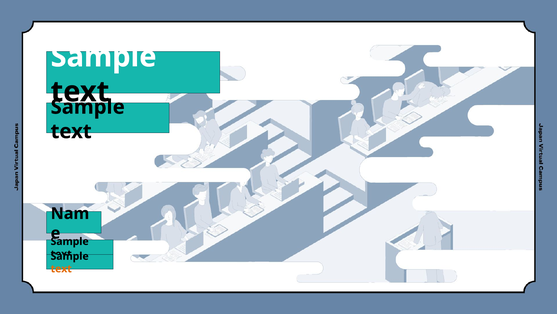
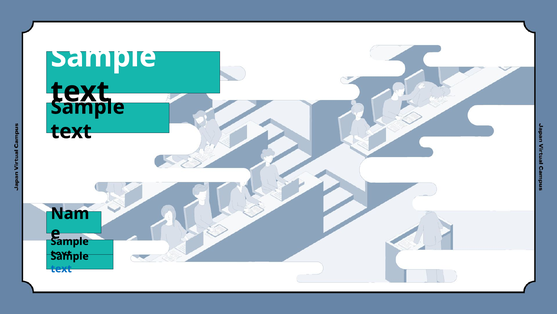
text colour: orange -> blue (61, 268)
